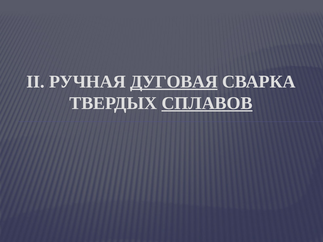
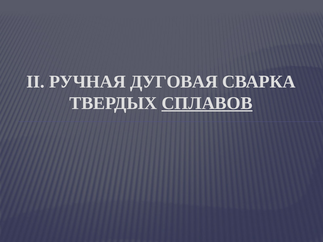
ДУГОВАЯ underline: present -> none (174, 82)
